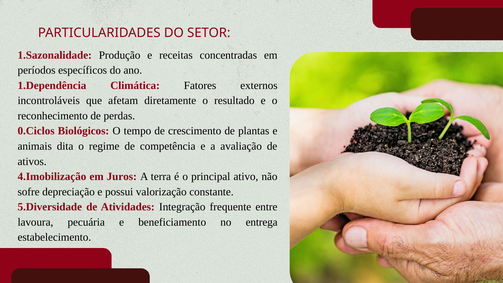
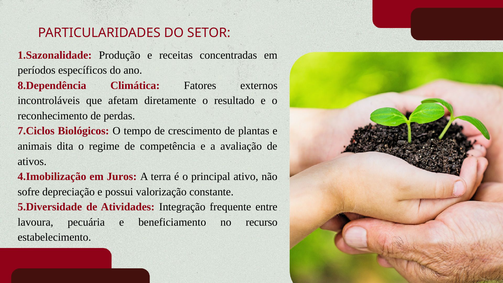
1.Dependência: 1.Dependência -> 8.Dependência (52, 85)
0.Ciclos: 0.Ciclos -> 7.Ciclos (36, 131)
entrega: entrega -> recurso (262, 222)
